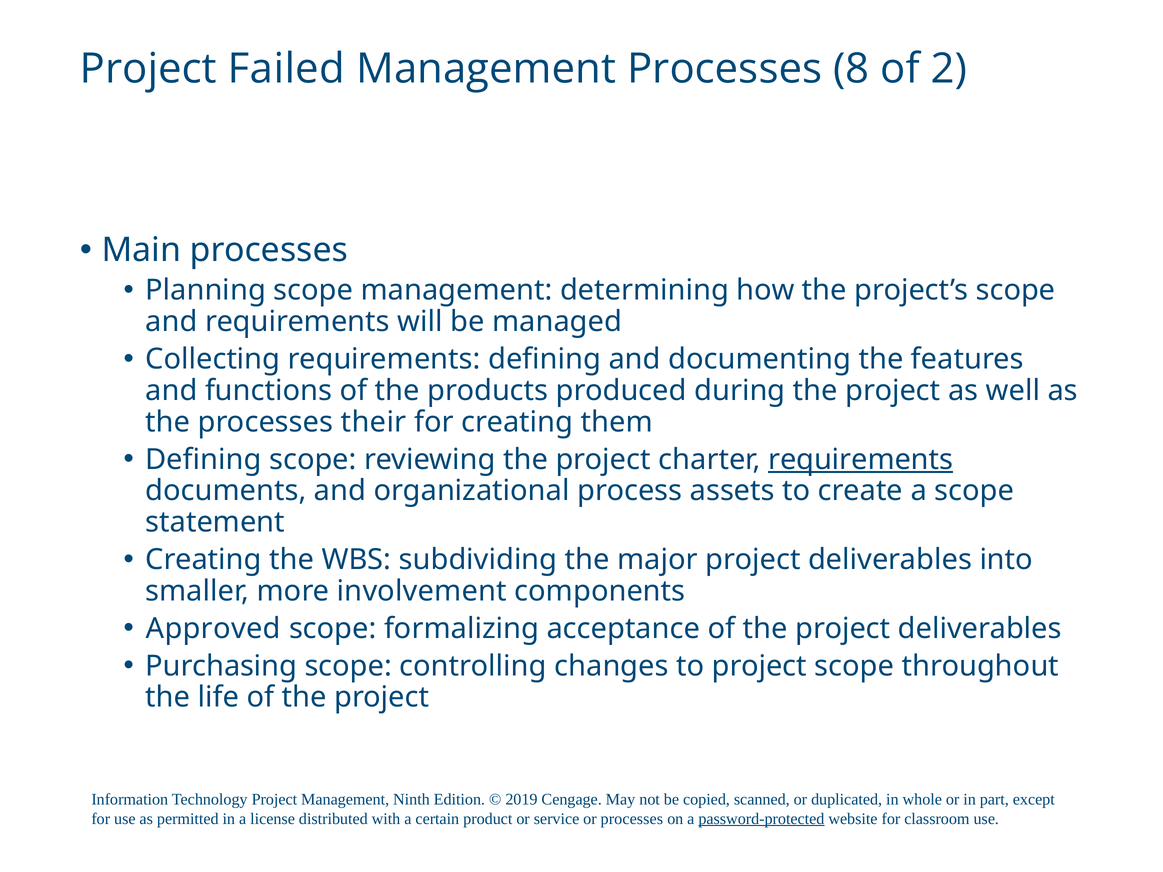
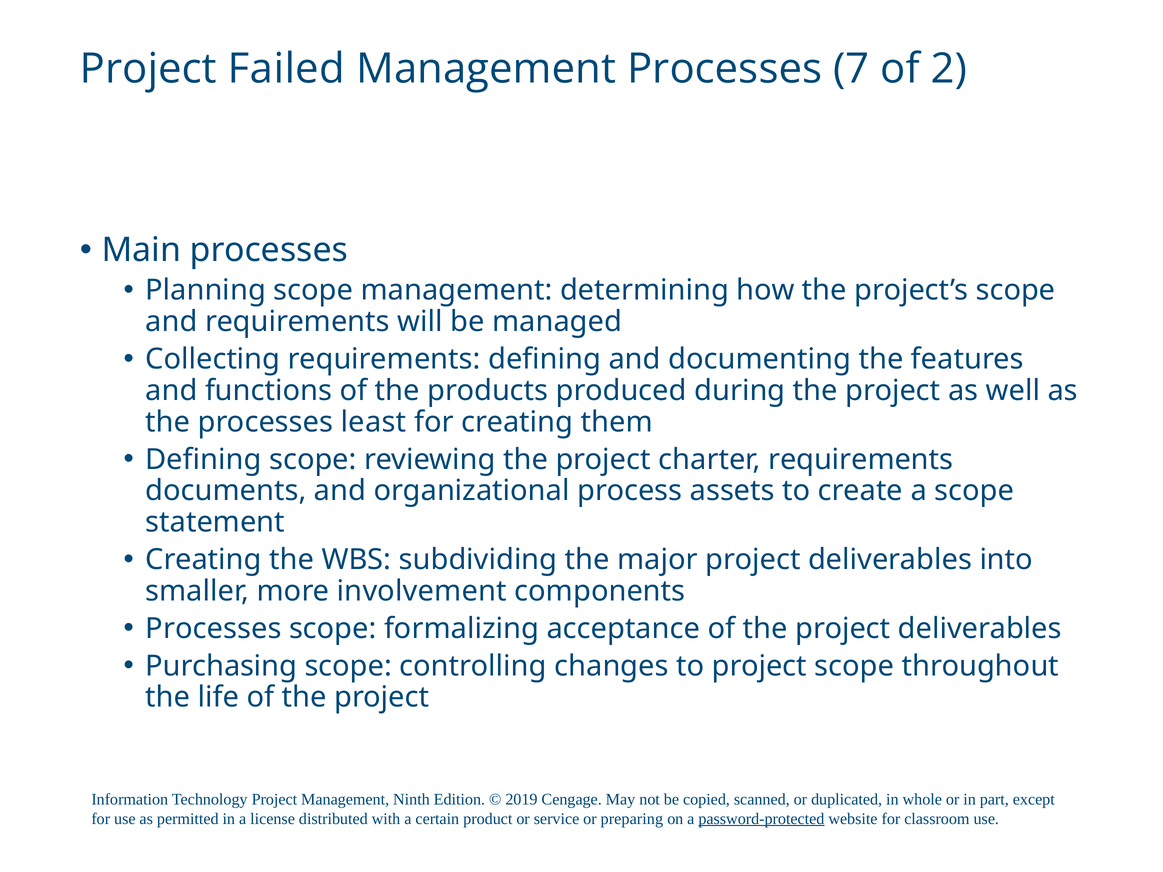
8: 8 -> 7 (851, 69)
their: their -> least (374, 422)
requirements underline: present -> none (861, 460)
Approved: Approved -> Processes (213, 629)
or processes: processes -> preparing (632, 819)
